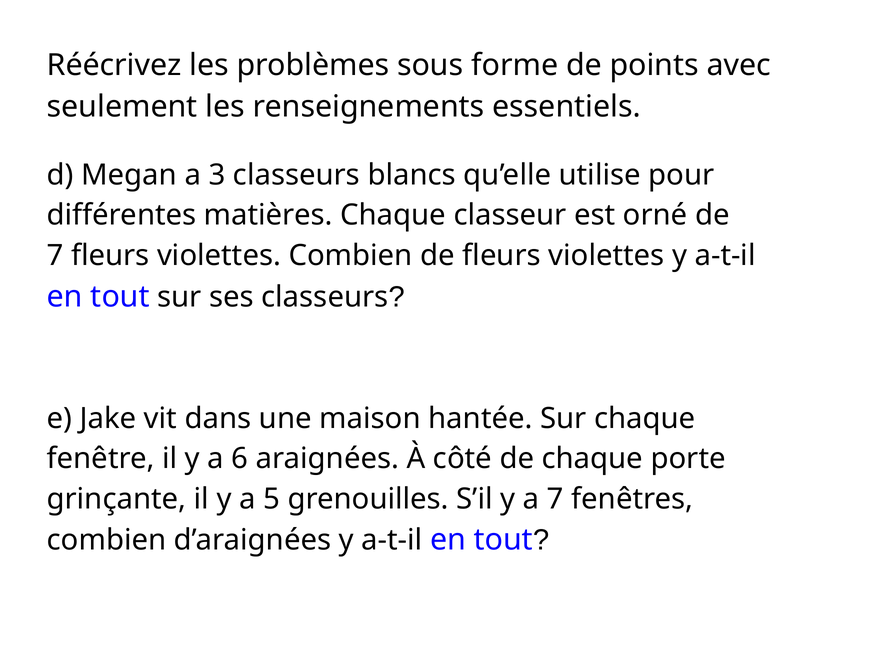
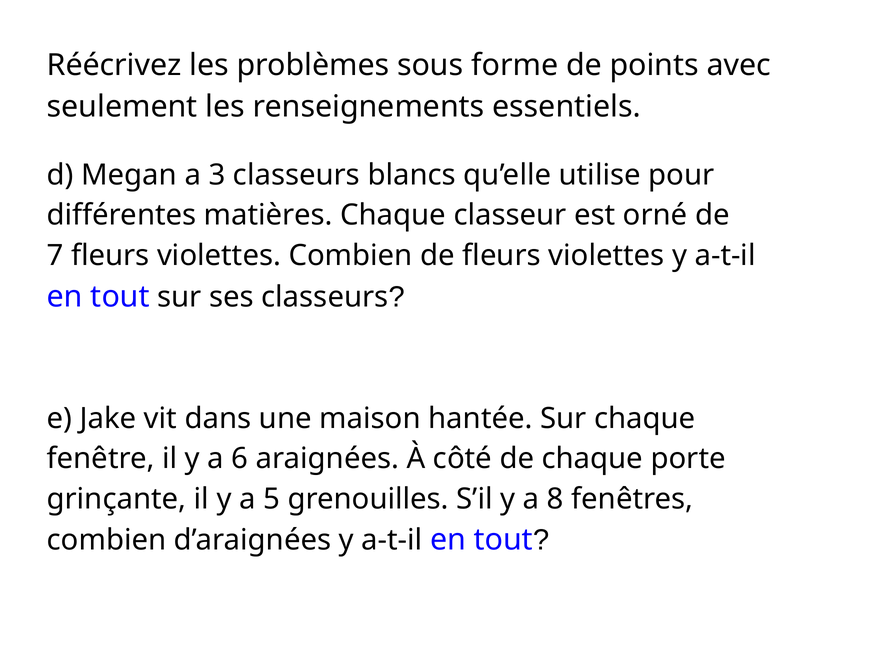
a 7: 7 -> 8 (555, 499)
